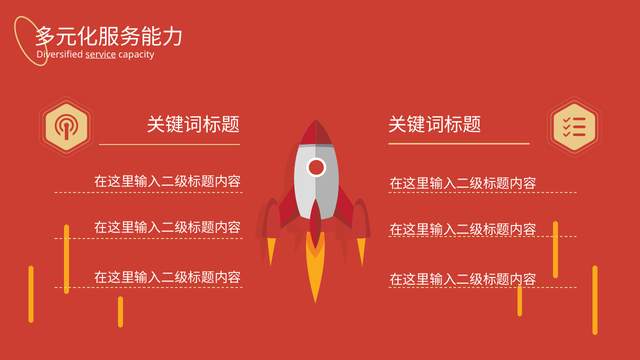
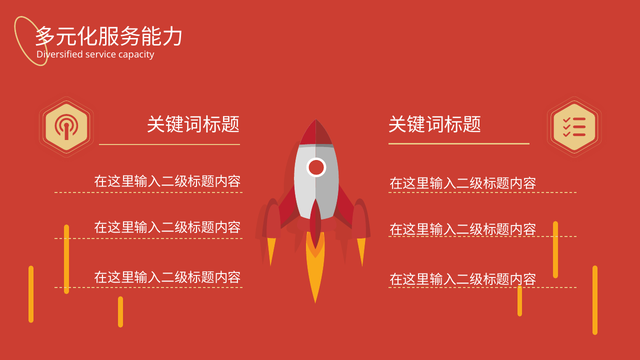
service underline: present -> none (101, 54)
